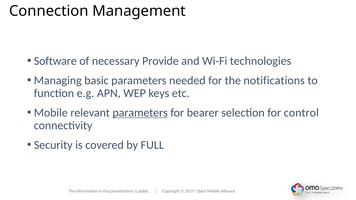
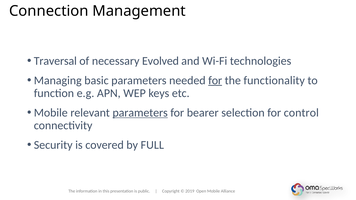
Software: Software -> Traversal (55, 61)
Provide: Provide -> Evolved (160, 61)
for underline: none -> present (215, 80)
notifications: notifications -> functionality (274, 80)
